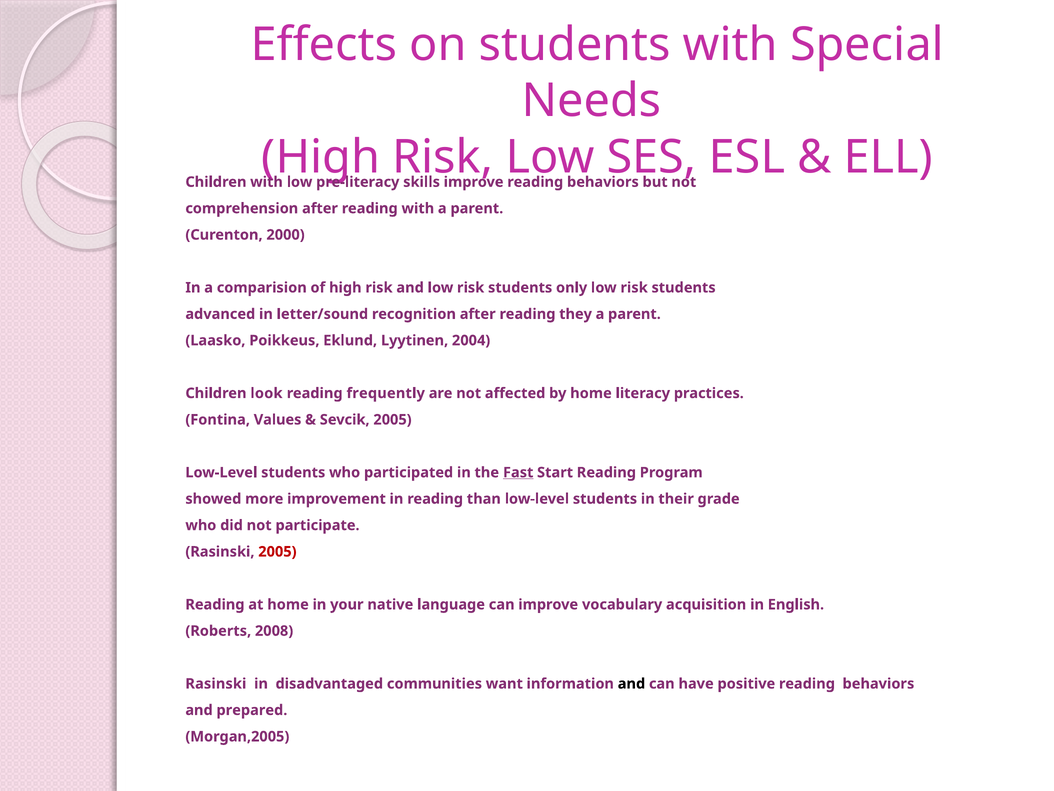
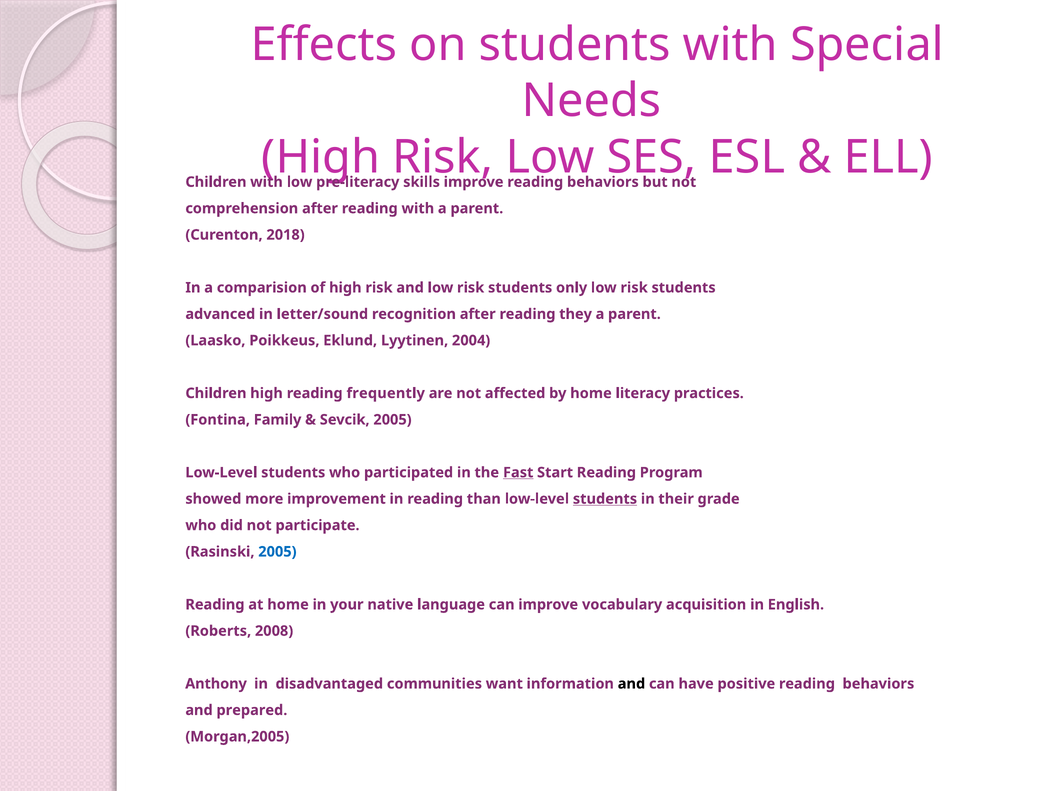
2000: 2000 -> 2018 (286, 235)
Children look: look -> high (267, 393)
Values: Values -> Family (278, 419)
students underline: none -> present (605, 499)
2005 colour: red -> blue (277, 551)
Rasinski: Rasinski -> Anthony (216, 683)
